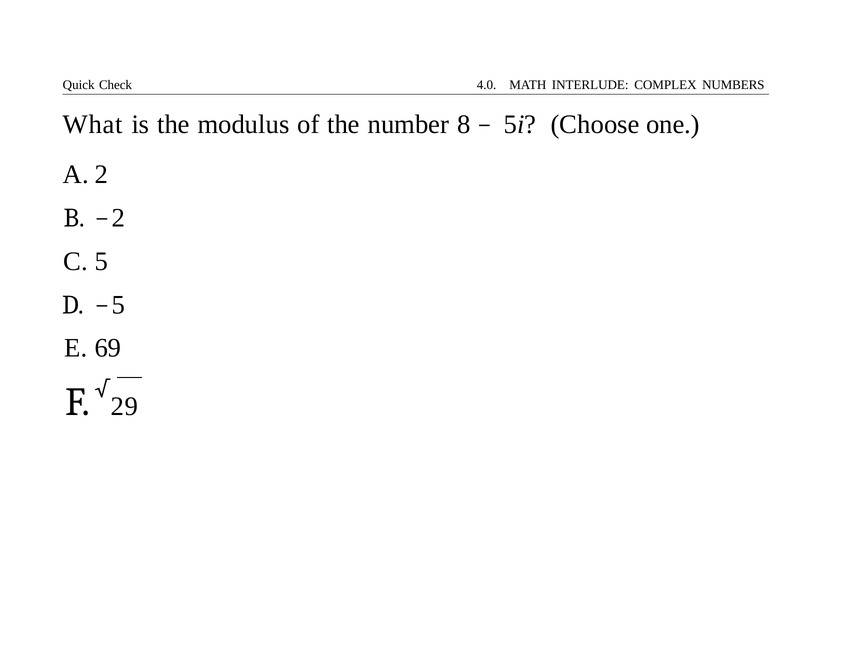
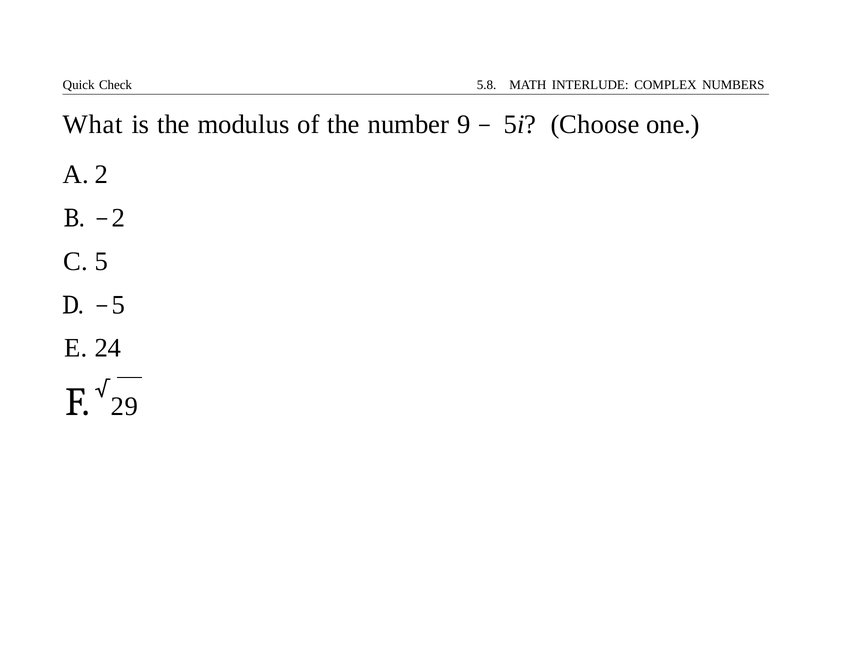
4.0: 4.0 -> 5.8 (487, 85)
8: 8 -> 9 (464, 124)
69: 69 -> 24 (108, 348)
